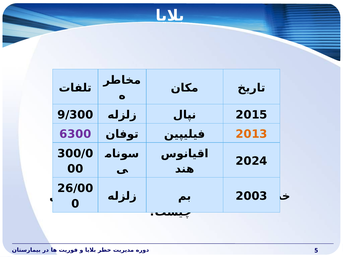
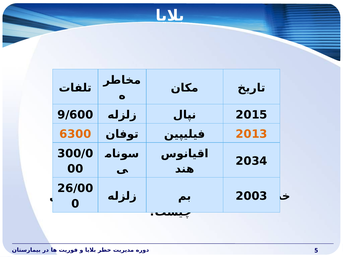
9/300: 9/300 -> 9/600 (75, 115)
6300 colour: purple -> orange (75, 134)
2024: 2024 -> 2034 (252, 161)
